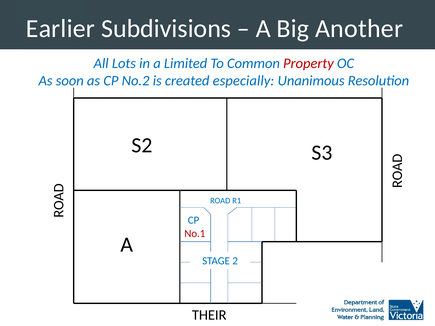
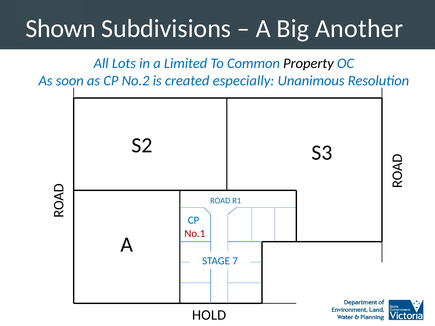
Earlier: Earlier -> Shown (61, 28)
Property colour: red -> black (308, 63)
2: 2 -> 7 (235, 261)
THEIR: THEIR -> HOLD (209, 315)
